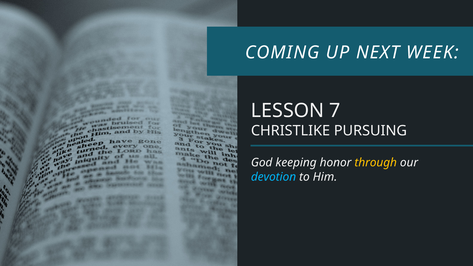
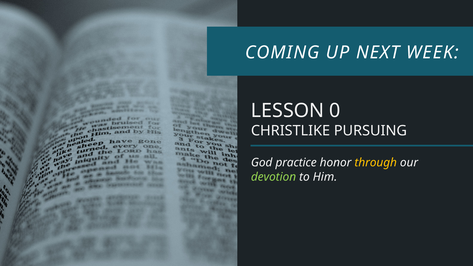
7: 7 -> 0 (335, 111)
keeping: keeping -> practice (296, 163)
devotion colour: light blue -> light green (274, 177)
